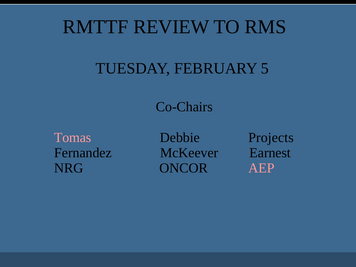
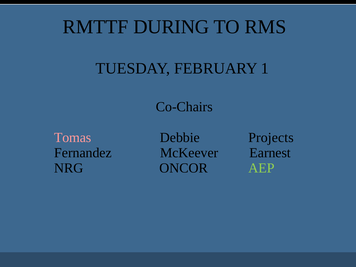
REVIEW: REVIEW -> DURING (171, 27)
5: 5 -> 1 (265, 69)
AEP colour: pink -> light green (261, 168)
